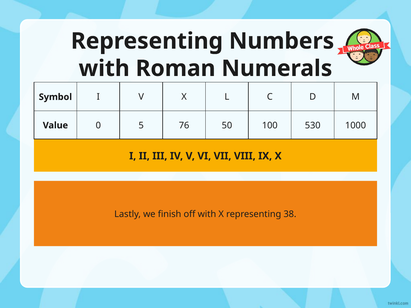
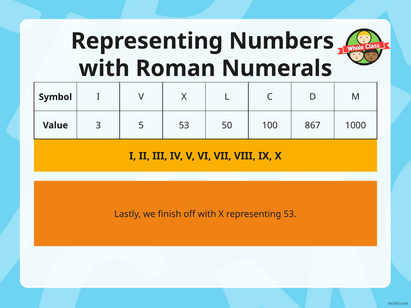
0: 0 -> 3 (98, 125)
5 76: 76 -> 53 (184, 125)
530: 530 -> 867 (313, 125)
representing 38: 38 -> 53 (290, 214)
